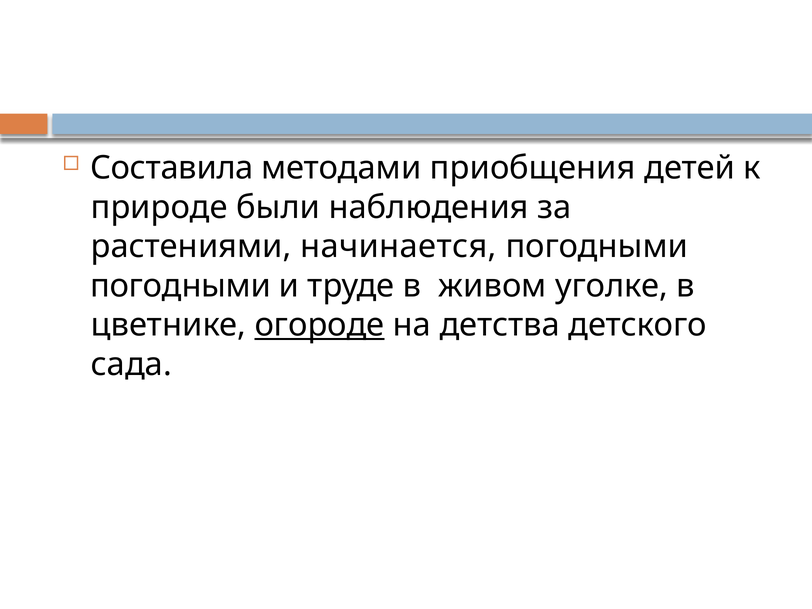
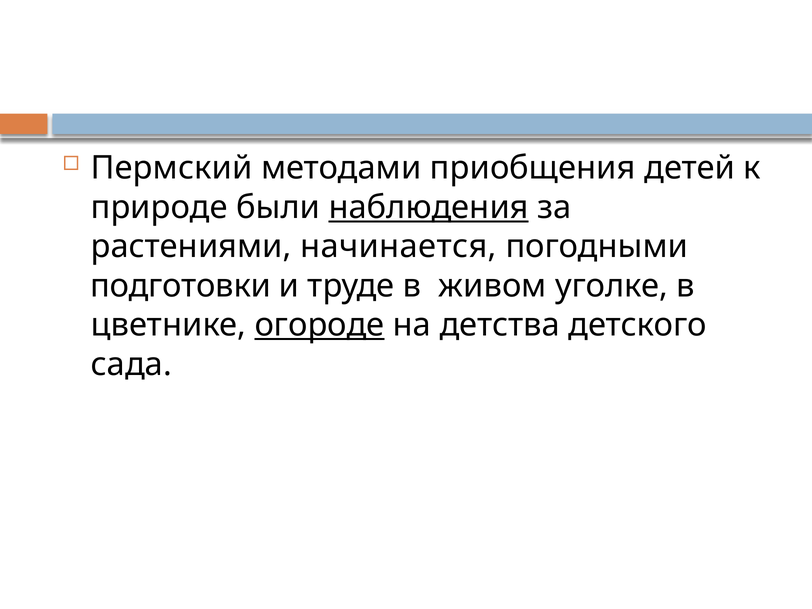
Составила: Составила -> Пермский (172, 168)
наблюдения underline: none -> present (429, 207)
погодными: погодными -> подготовки (181, 286)
